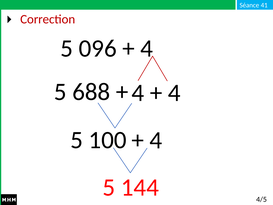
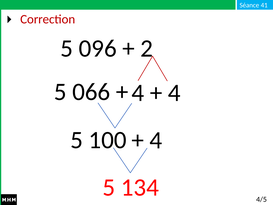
4: 4 -> 2 (147, 48)
688: 688 -> 066 (91, 92)
144: 144 -> 134 (140, 187)
